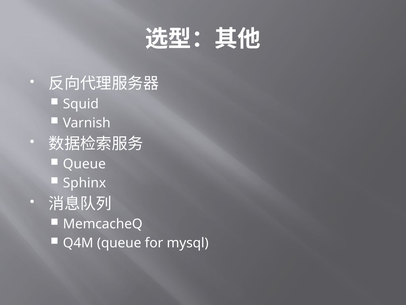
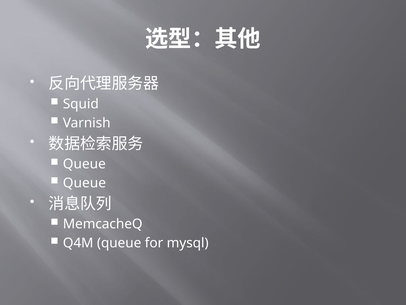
Sphinx: Sphinx -> Queue (84, 183)
